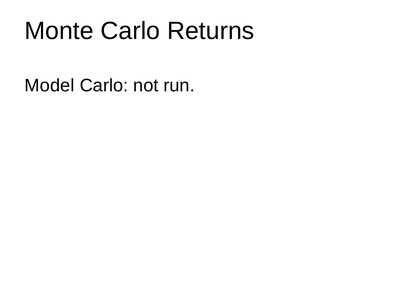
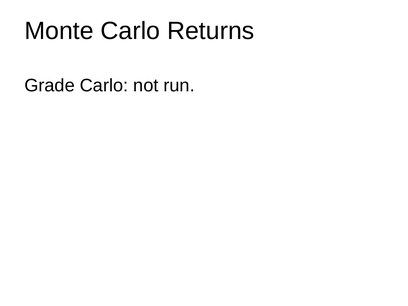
Model: Model -> Grade (50, 86)
